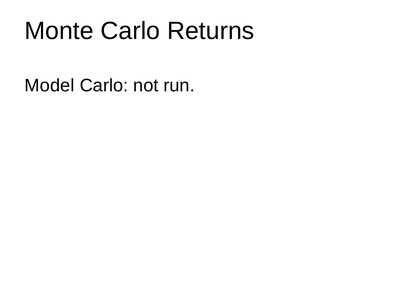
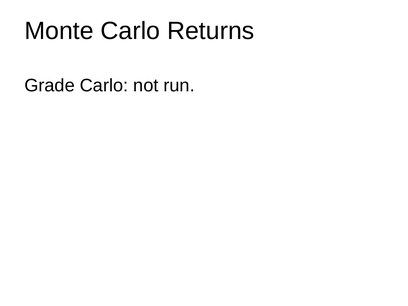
Model: Model -> Grade (50, 86)
